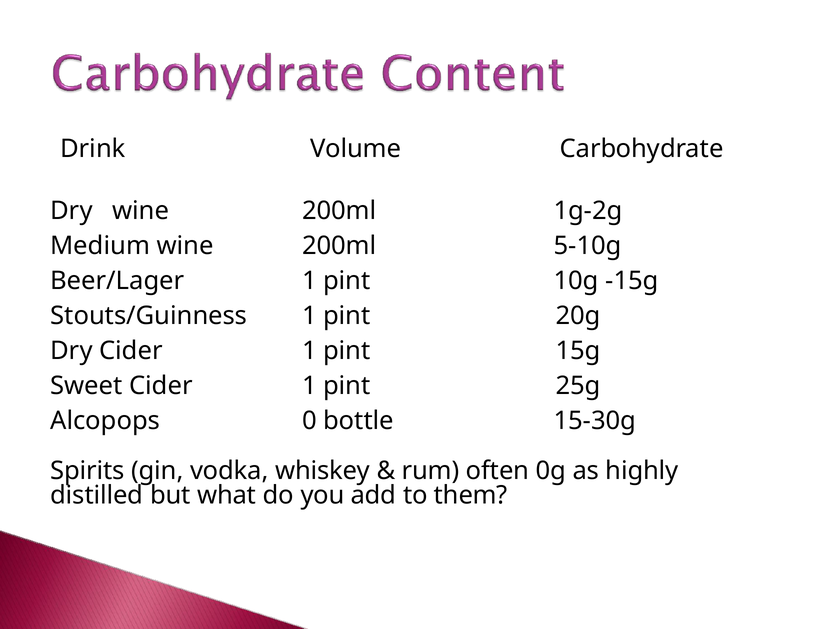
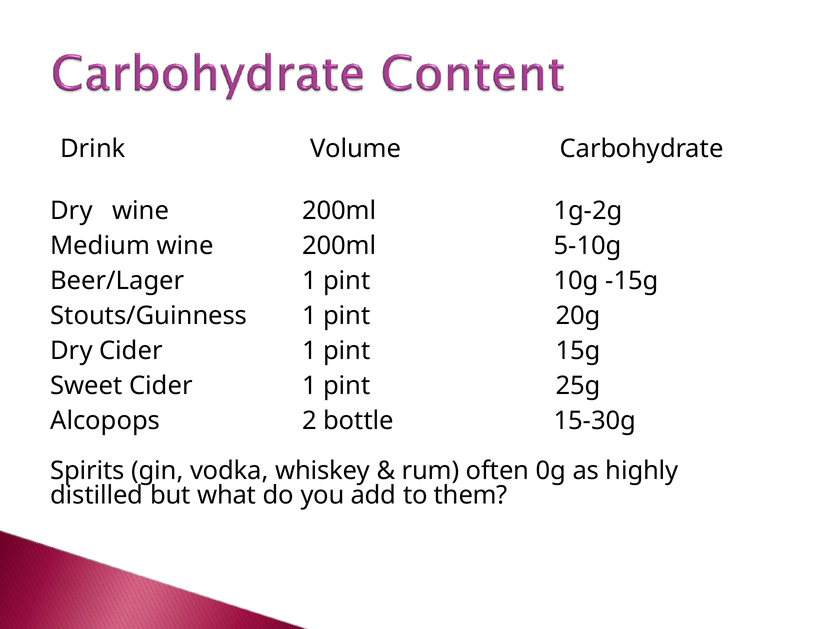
0: 0 -> 2 (309, 421)
